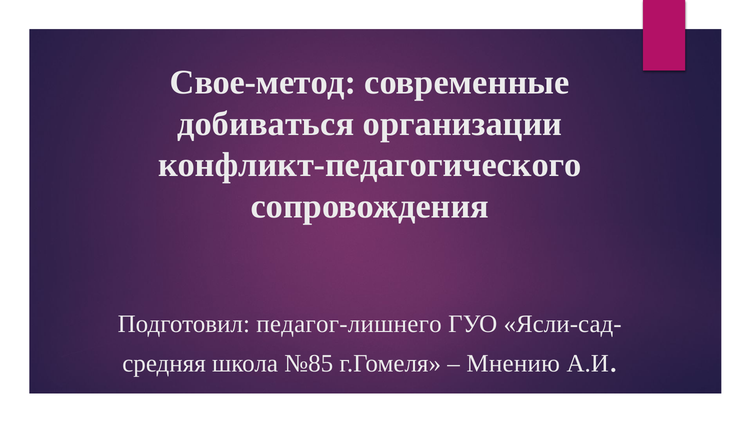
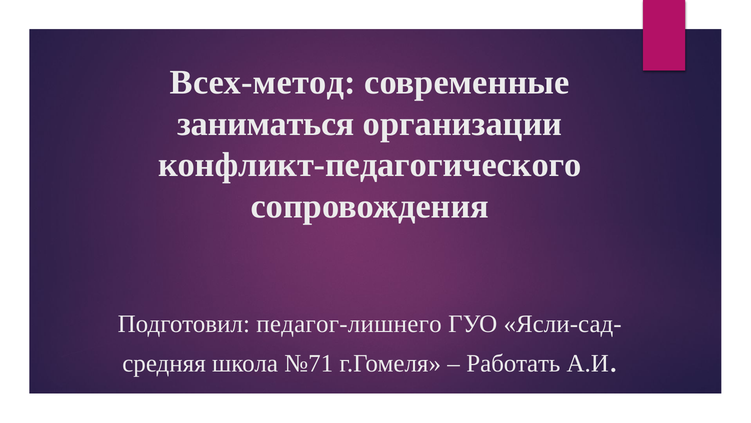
Свое-метод: Свое-метод -> Всех-метод (263, 82)
добиваться: добиваться -> заниматься (266, 124)
№85: №85 -> №71 (309, 363)
Мнению: Мнению -> Работать (513, 363)
